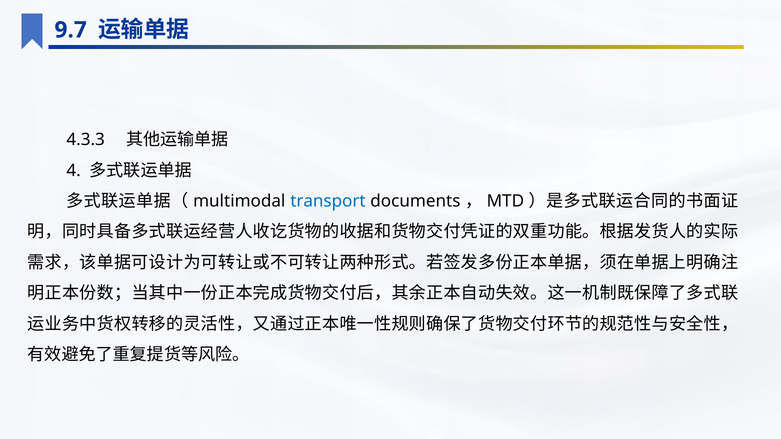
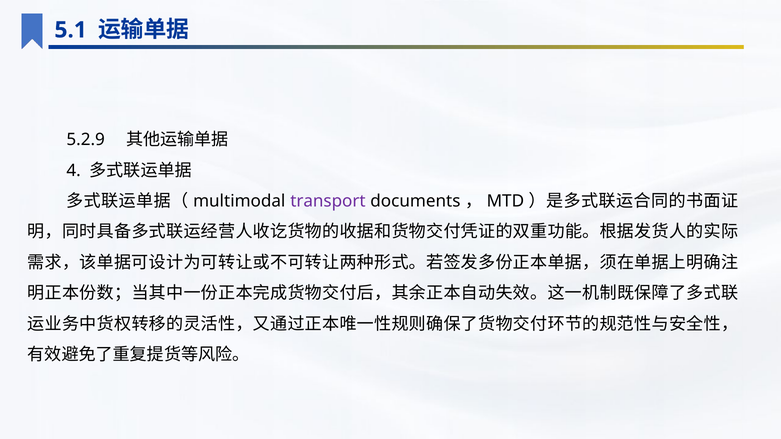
9.7: 9.7 -> 5.1 (71, 30)
4.3.3: 4.3.3 -> 5.2.9 (86, 140)
transport colour: blue -> purple (328, 201)
